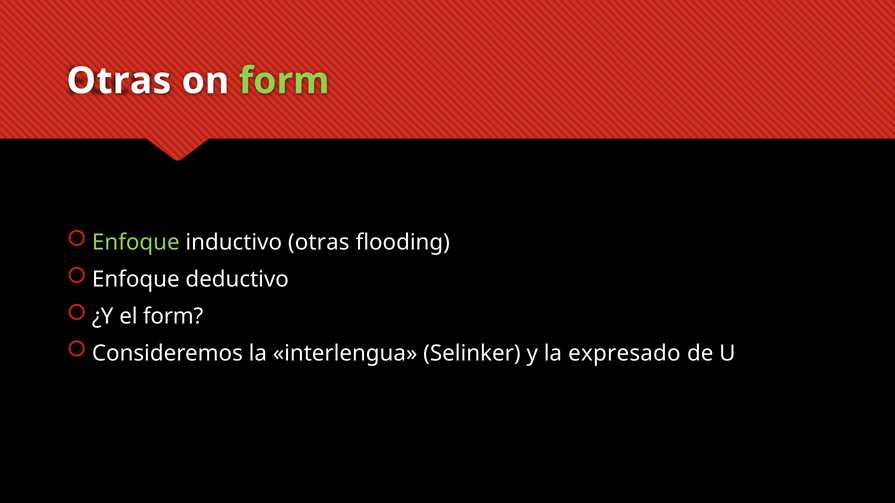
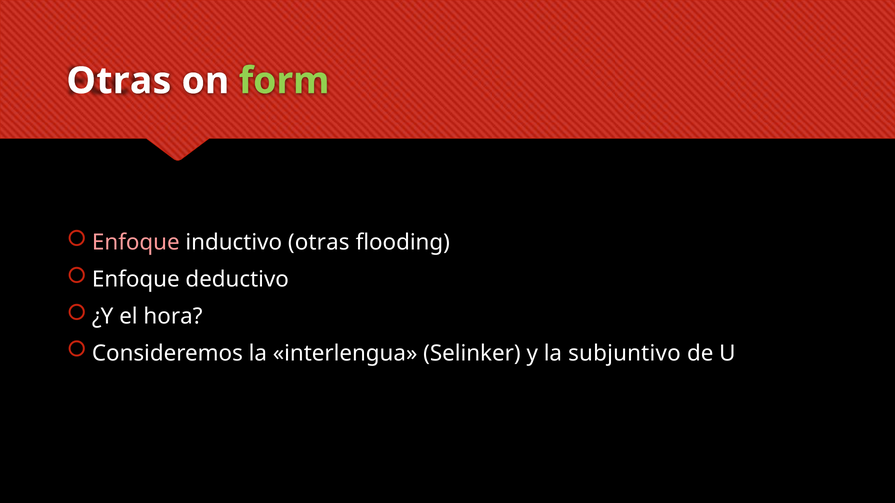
Enfoque colour: light green -> pink (136, 243)
el form: form -> hora (173, 317)
expresado: expresado -> subjuntivo (624, 354)
